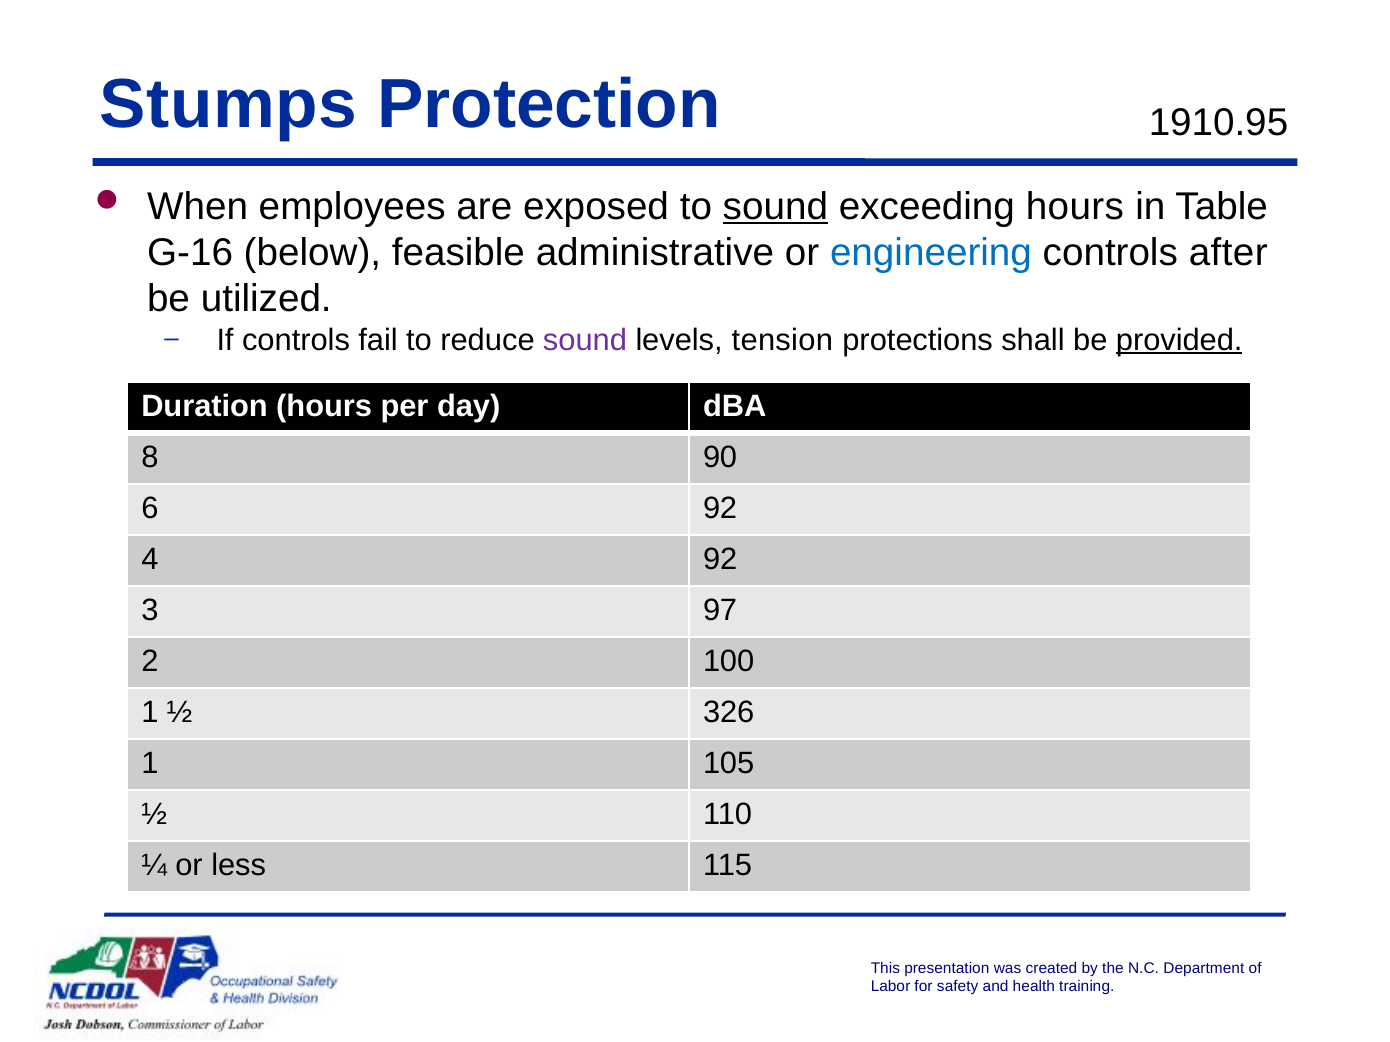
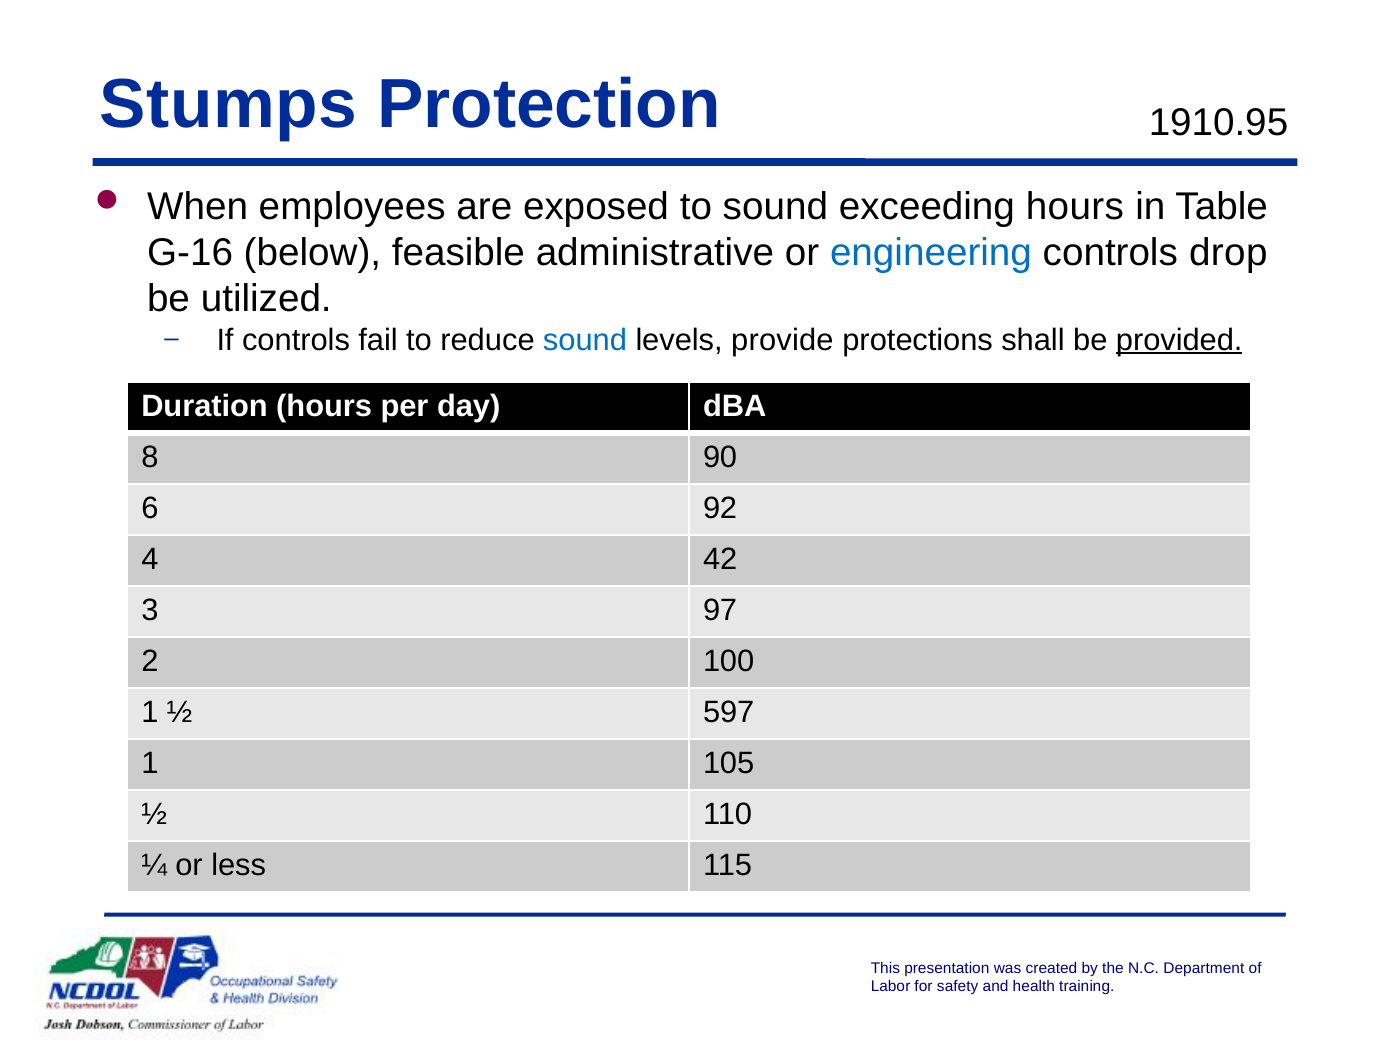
sound underline: present -> none (775, 206)
after: after -> drop (1228, 253)
sound colour: purple -> blue (585, 340)
tension: tension -> provide (782, 340)
4 92: 92 -> 42 (720, 560)
326: 326 -> 597 (729, 713)
